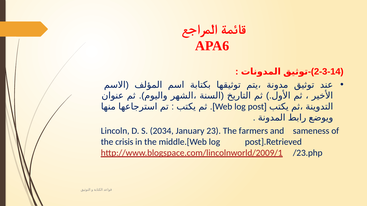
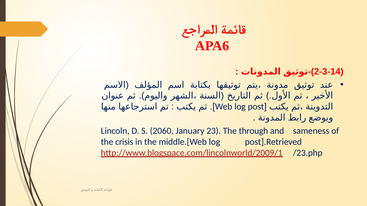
2034: 2034 -> 2060 (162, 131)
farmers: farmers -> through (253, 131)
